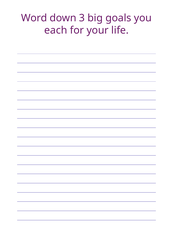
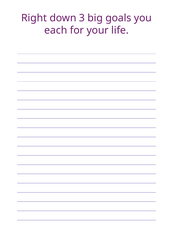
Word: Word -> Right (34, 18)
